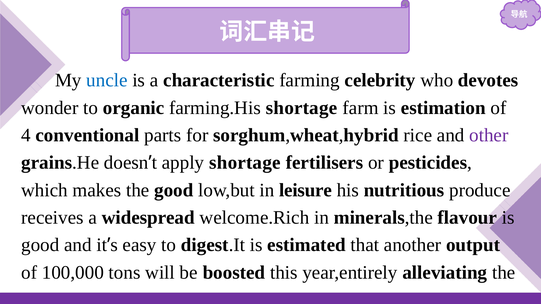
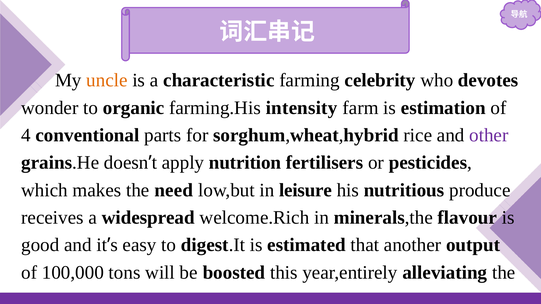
uncle colour: blue -> orange (107, 80)
farming.His shortage: shortage -> intensity (302, 108)
apply shortage: shortage -> nutrition (245, 163)
the good: good -> need (174, 190)
